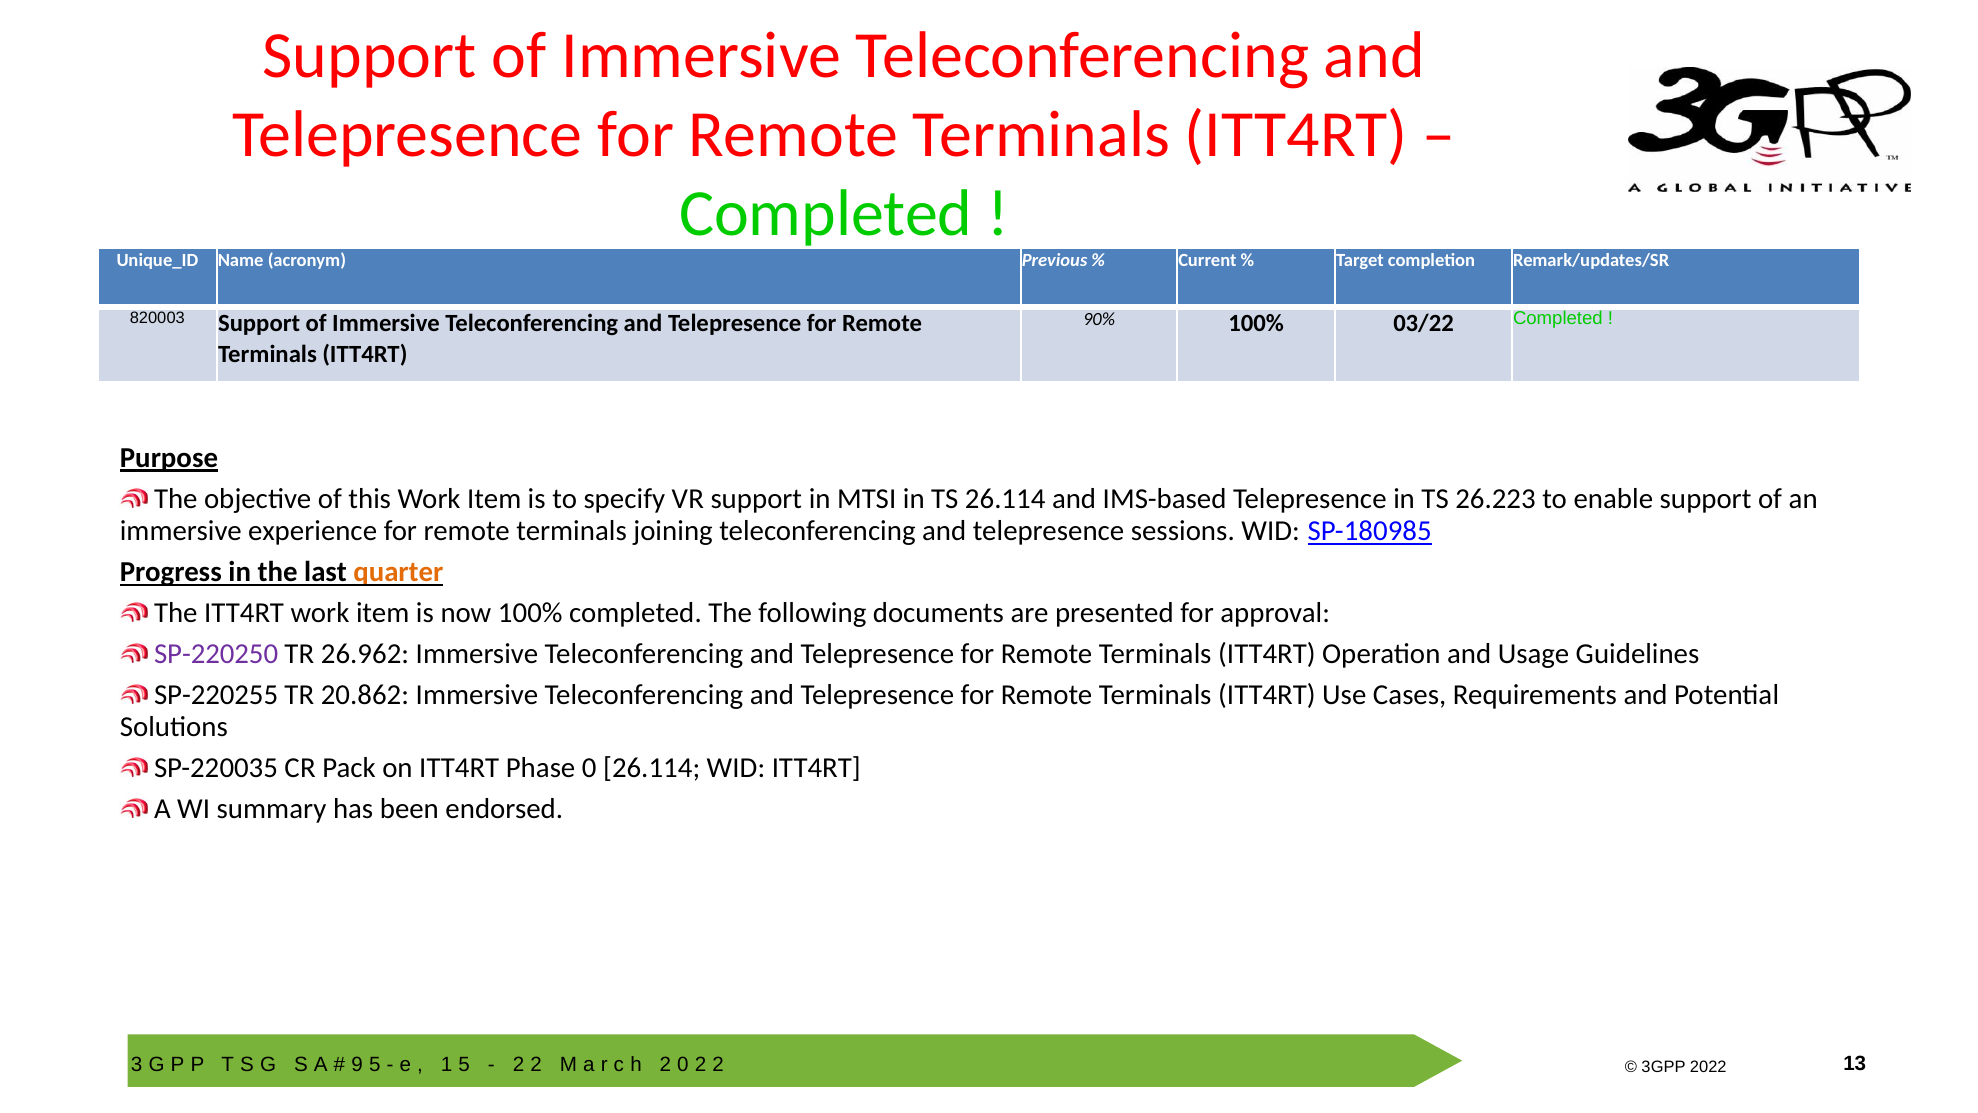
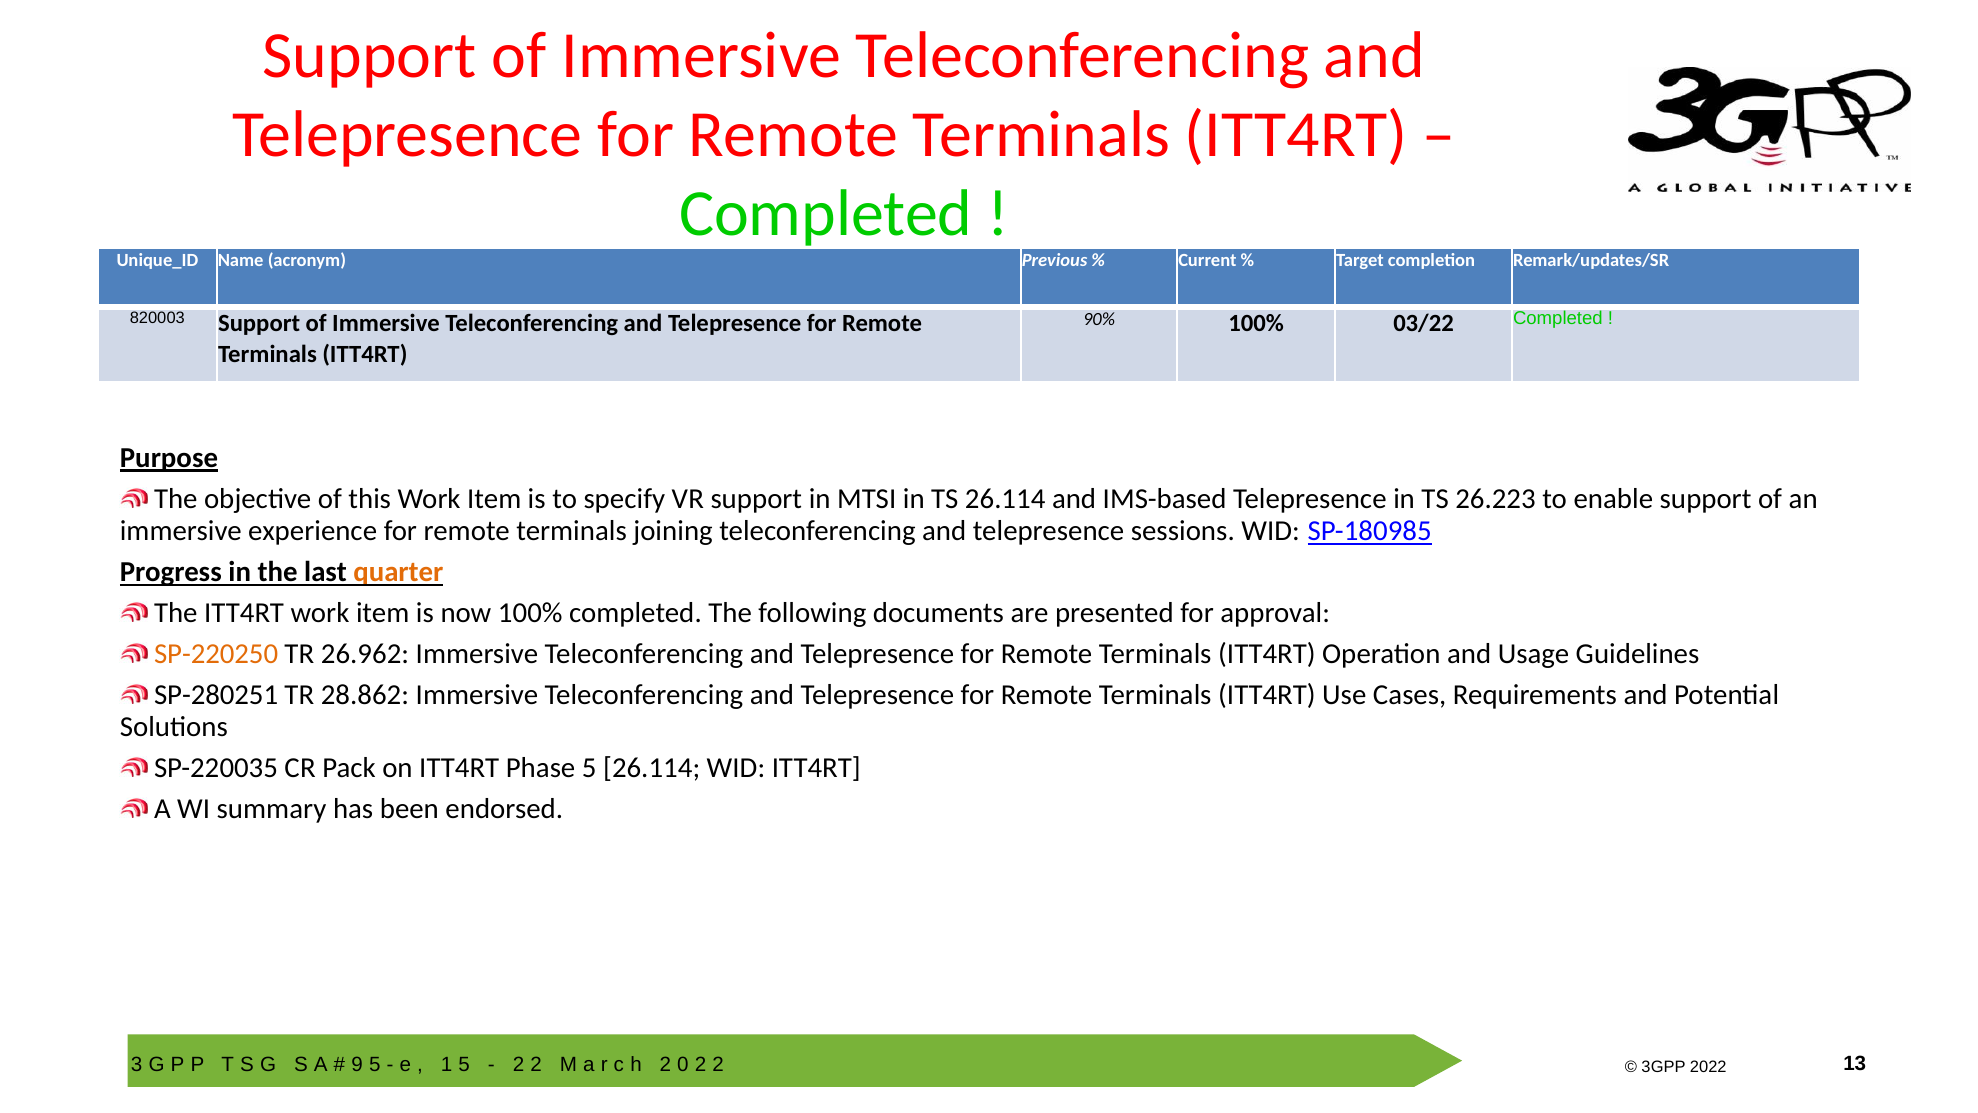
SP-220250 colour: purple -> orange (216, 654)
SP-220255: SP-220255 -> SP-280251 (216, 695)
20.862: 20.862 -> 28.862 (365, 695)
Phase 0: 0 -> 5 (589, 768)
